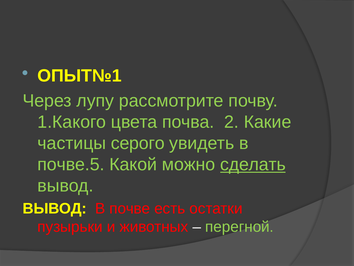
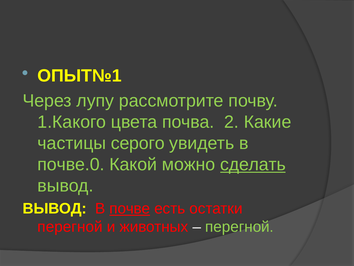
почве.5: почве.5 -> почве.0 (71, 164)
почве underline: none -> present (130, 208)
пузырьки: пузырьки -> перегной (70, 227)
